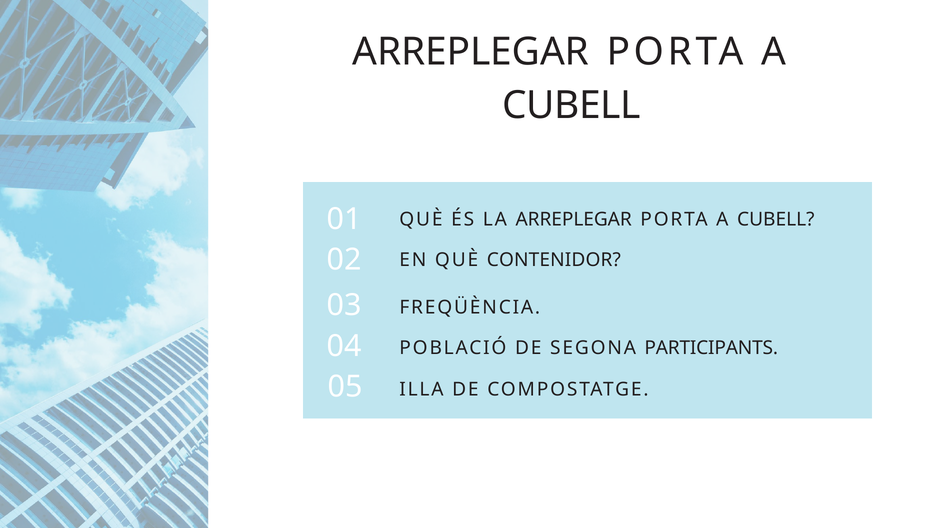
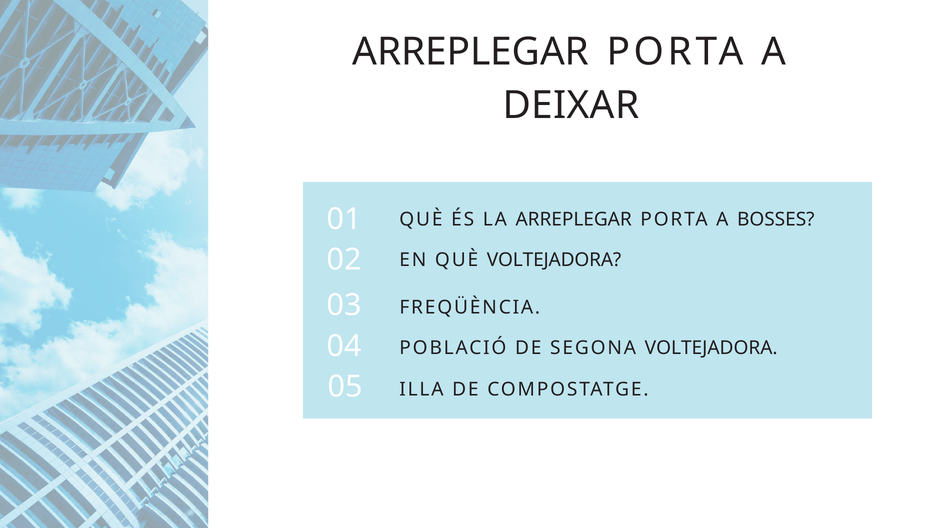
CUBELL: CUBELL -> DEIXAR (571, 106)
CUBELL: CUBELL -> BOSSES (776, 219)
QUÈ CONTENIDOR: CONTENIDOR -> VOLTEJADORA (554, 260)
SEGONA PARTICIPANTS: PARTICIPANTS -> VOLTEJADORA (711, 348)
